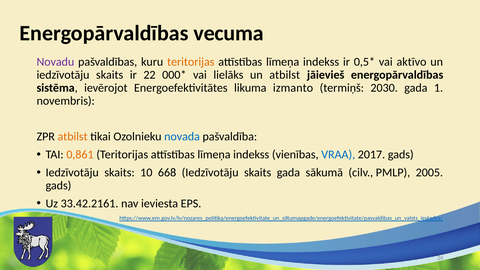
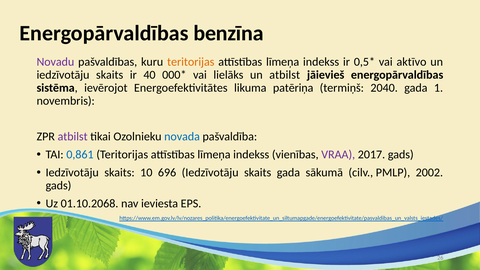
vecuma: vecuma -> benzīna (229, 33)
22: 22 -> 40 (149, 75)
izmanto: izmanto -> patēriņa (293, 88)
2030: 2030 -> 2040 (384, 88)
atbilst colour: orange -> purple (73, 137)
0,861 colour: orange -> blue (80, 155)
VRAA colour: blue -> purple (338, 155)
668: 668 -> 696 (167, 173)
2005: 2005 -> 2002 (429, 173)
33.42.2161: 33.42.2161 -> 01.10.2068 (90, 203)
